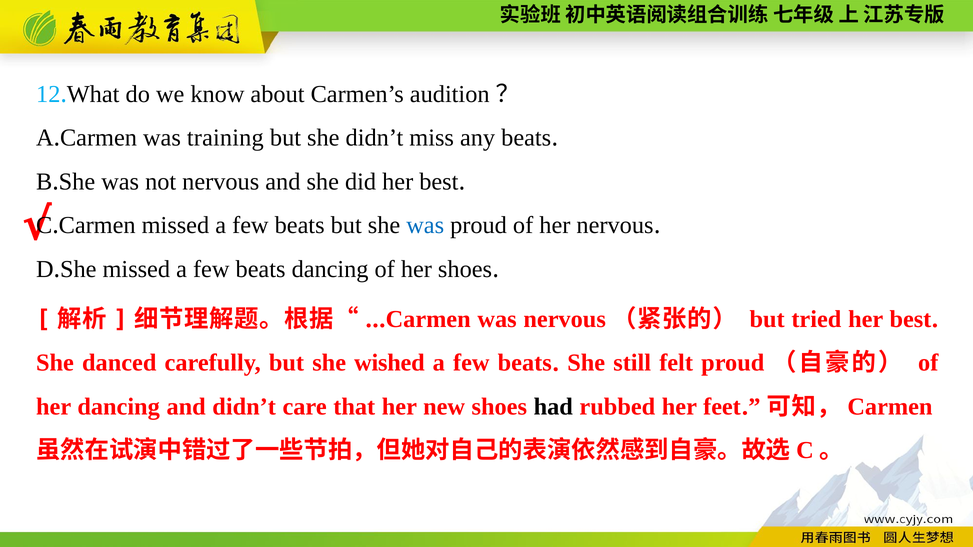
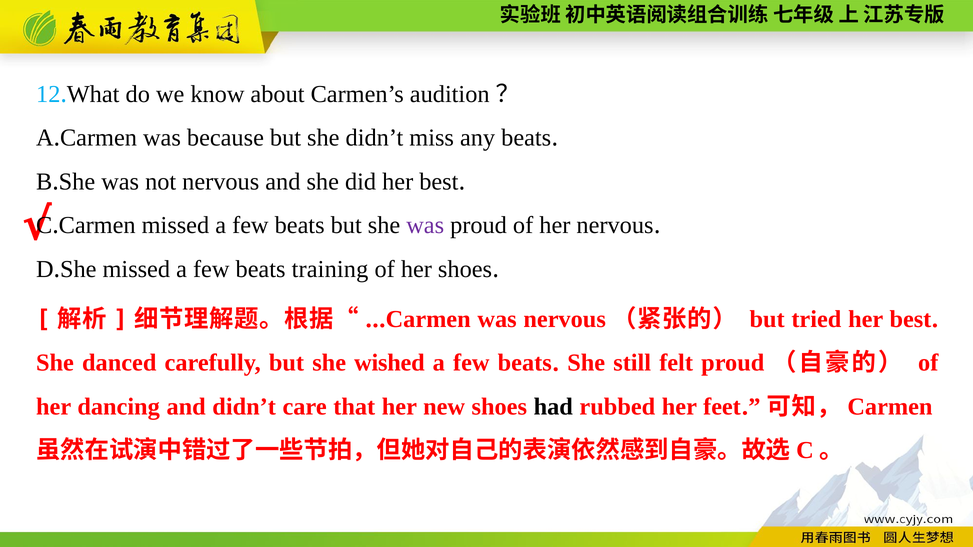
training: training -> because (225, 138)
was colour: blue -> purple (425, 225)
beats dancing: dancing -> training (330, 269)
